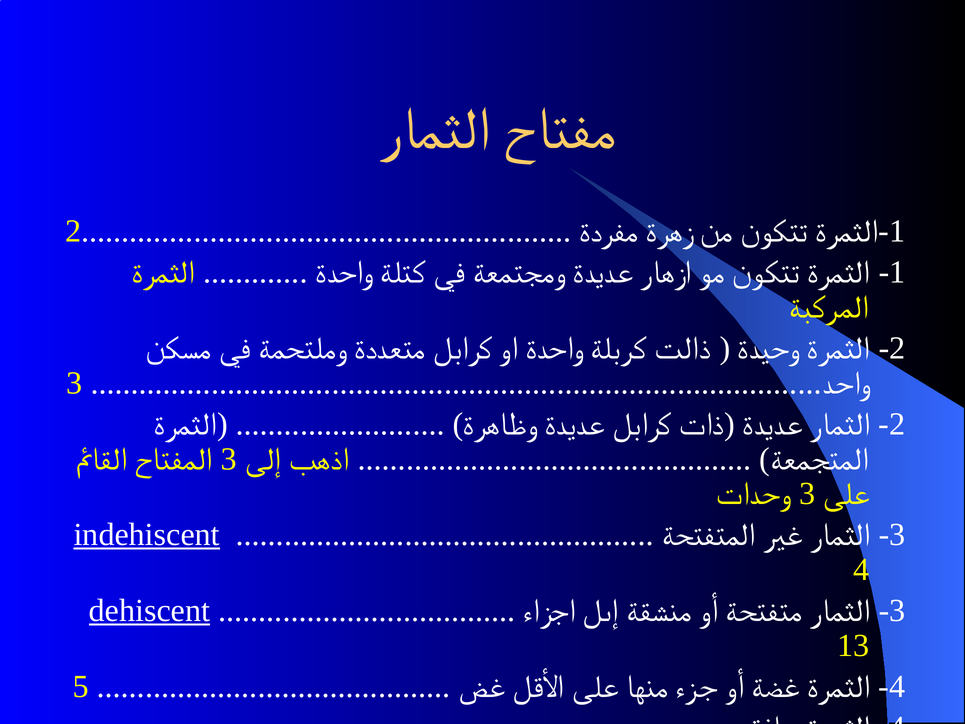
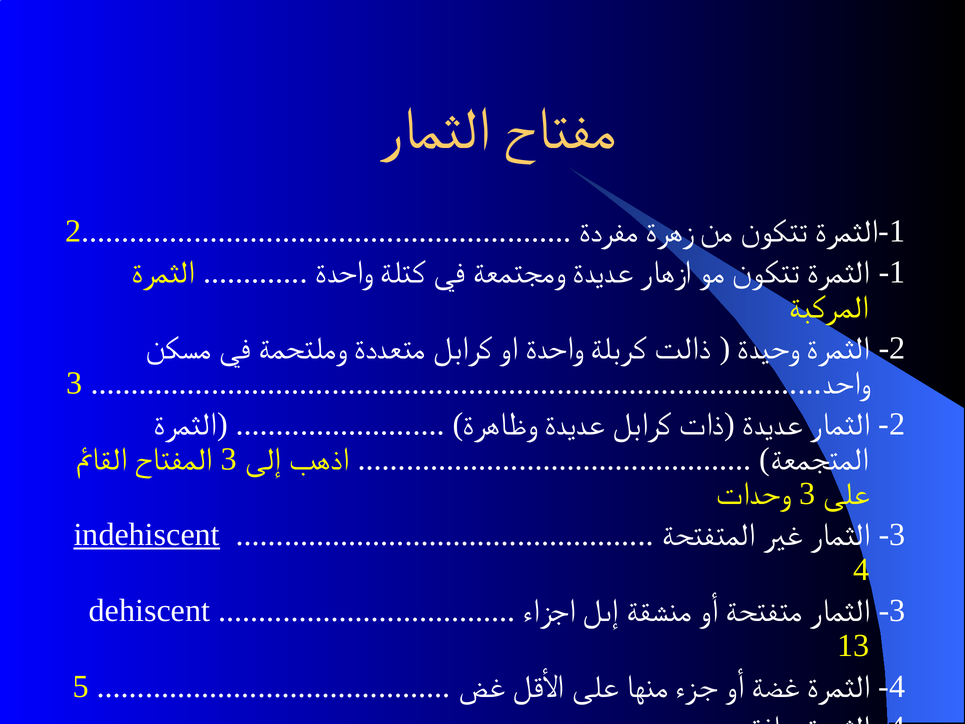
dehiscent underline: present -> none (149, 610)
